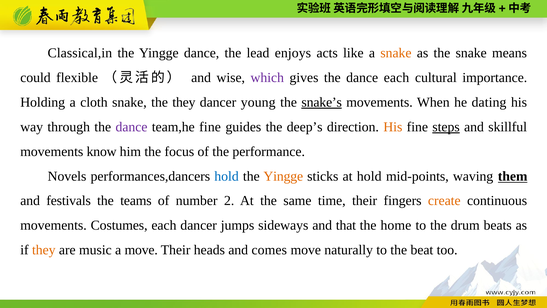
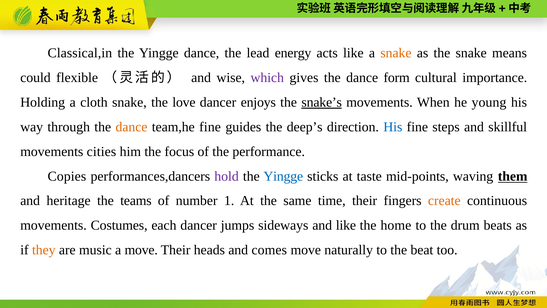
enjoys: enjoys -> energy (293, 53)
dance each: each -> form (397, 78)
the they: they -> love (184, 102)
young: young -> enjoys (258, 102)
dating: dating -> young (489, 102)
dance colour: purple -> orange (131, 127)
His colour: orange -> blue (393, 127)
steps underline: present -> none (446, 127)
know: know -> cities (101, 151)
Novels: Novels -> Copies (67, 176)
hold colour: blue -> purple (227, 176)
Yingge colour: orange -> blue (283, 176)
at hold: hold -> taste (369, 176)
festivals: festivals -> heritage (69, 201)
2: 2 -> 1 (229, 201)
and that: that -> like (346, 225)
